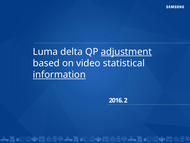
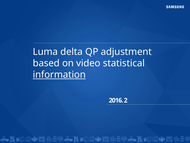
adjustment underline: present -> none (126, 52)
